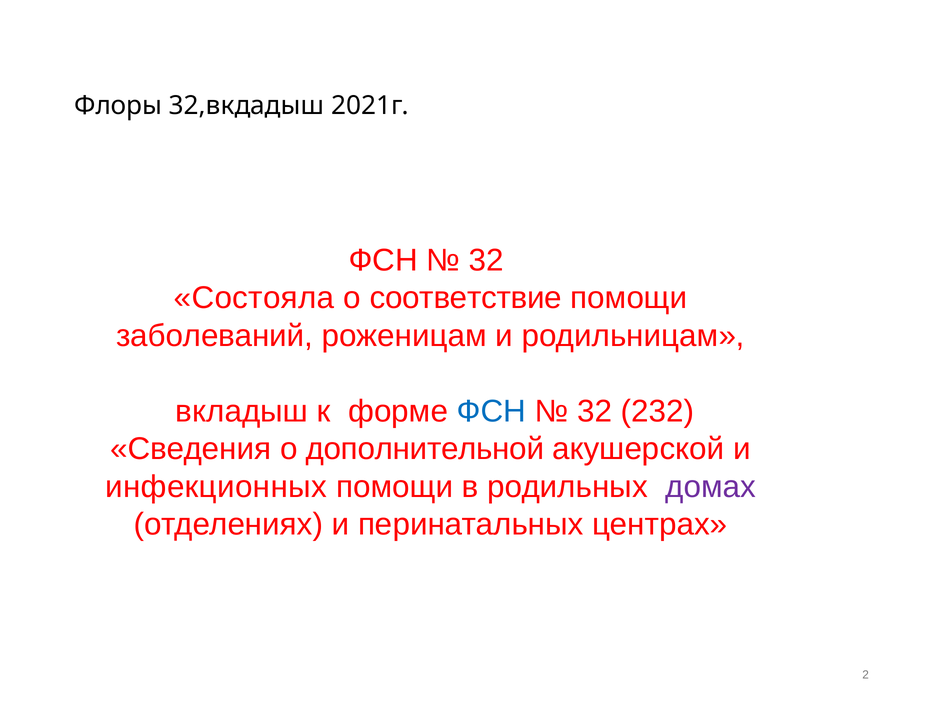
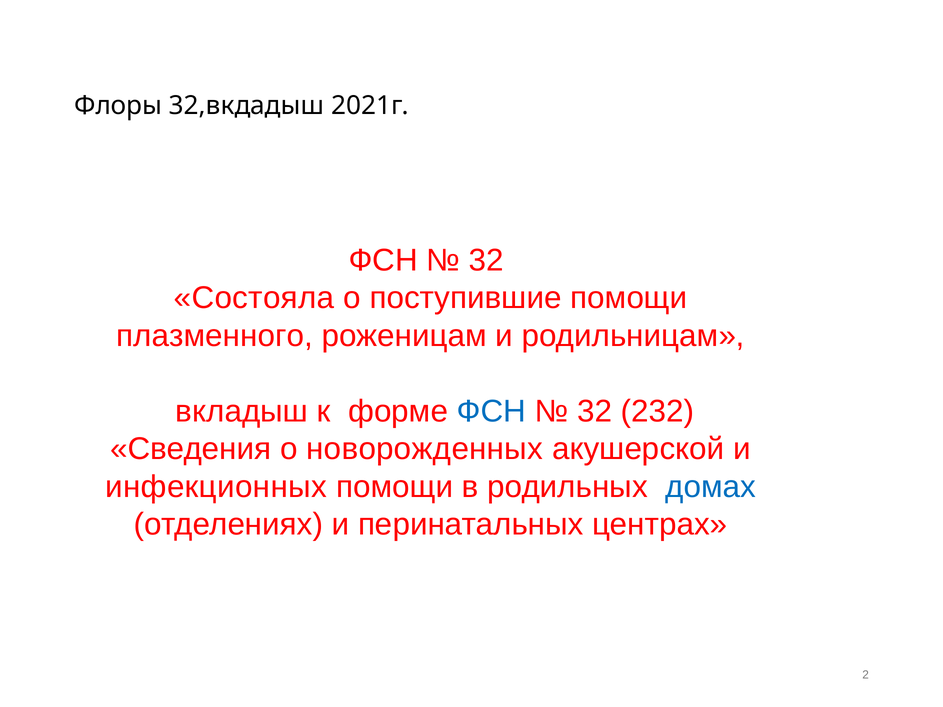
соответствие: соответствие -> поступившие (466, 298)
заболеваний: заболеваний -> плазменного (214, 336)
дополнительной: дополнительной -> новорожденных (425, 449)
домах colour: purple -> blue (711, 487)
